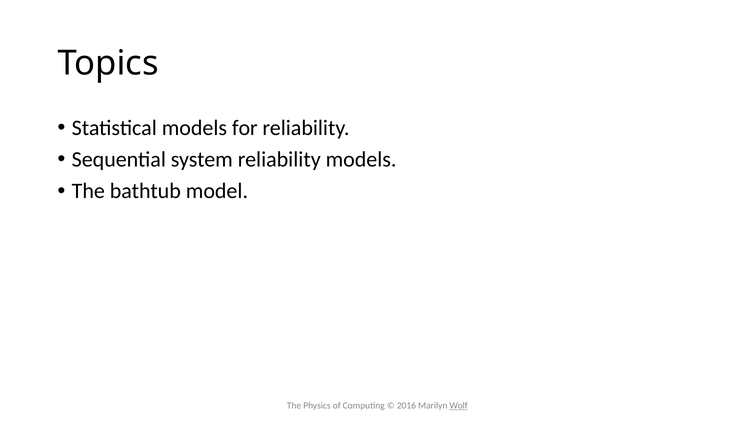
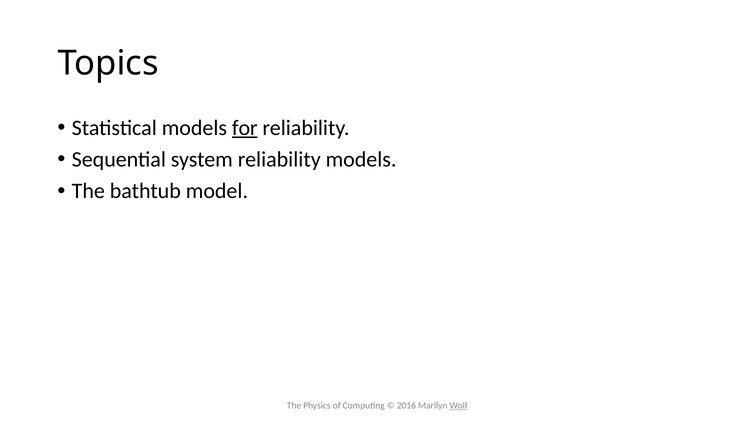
for underline: none -> present (245, 128)
